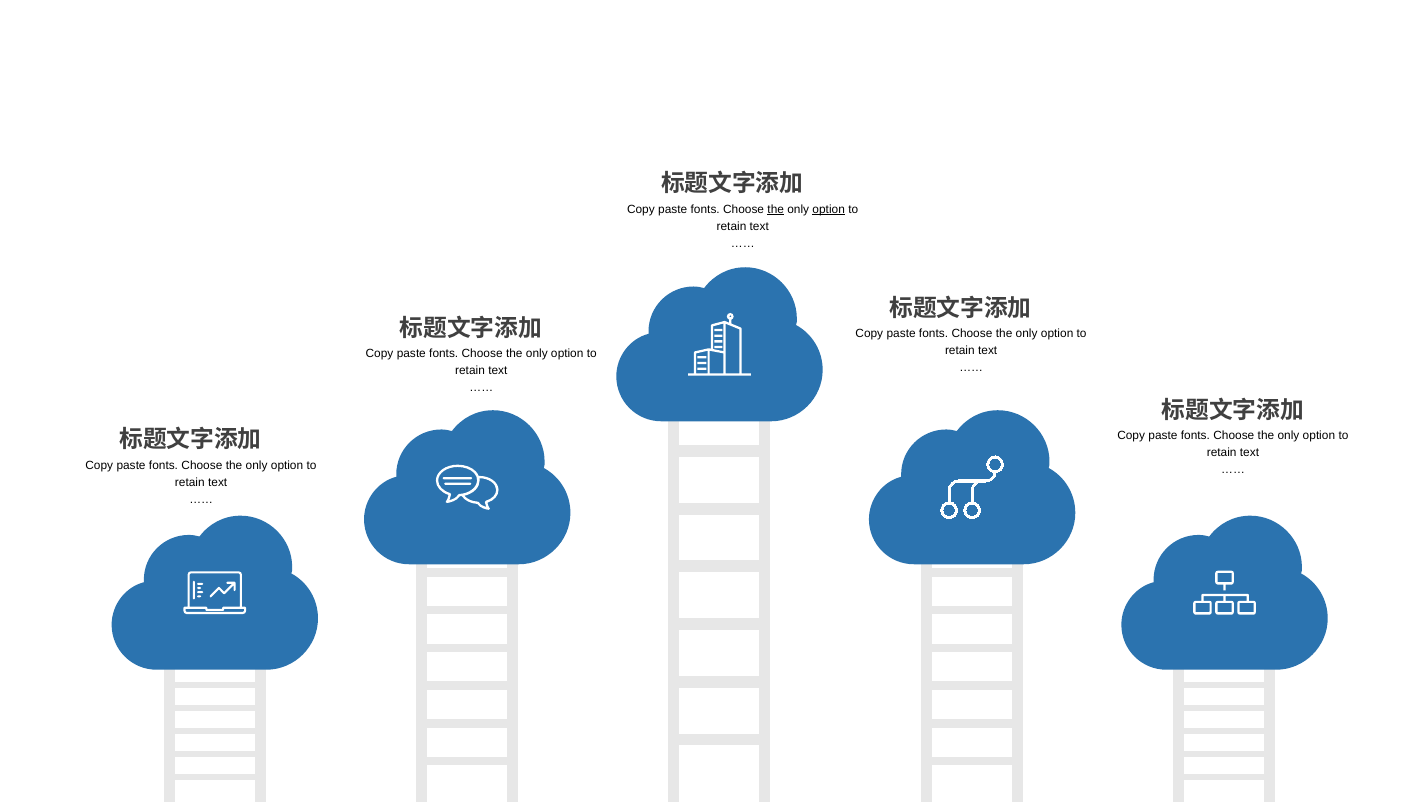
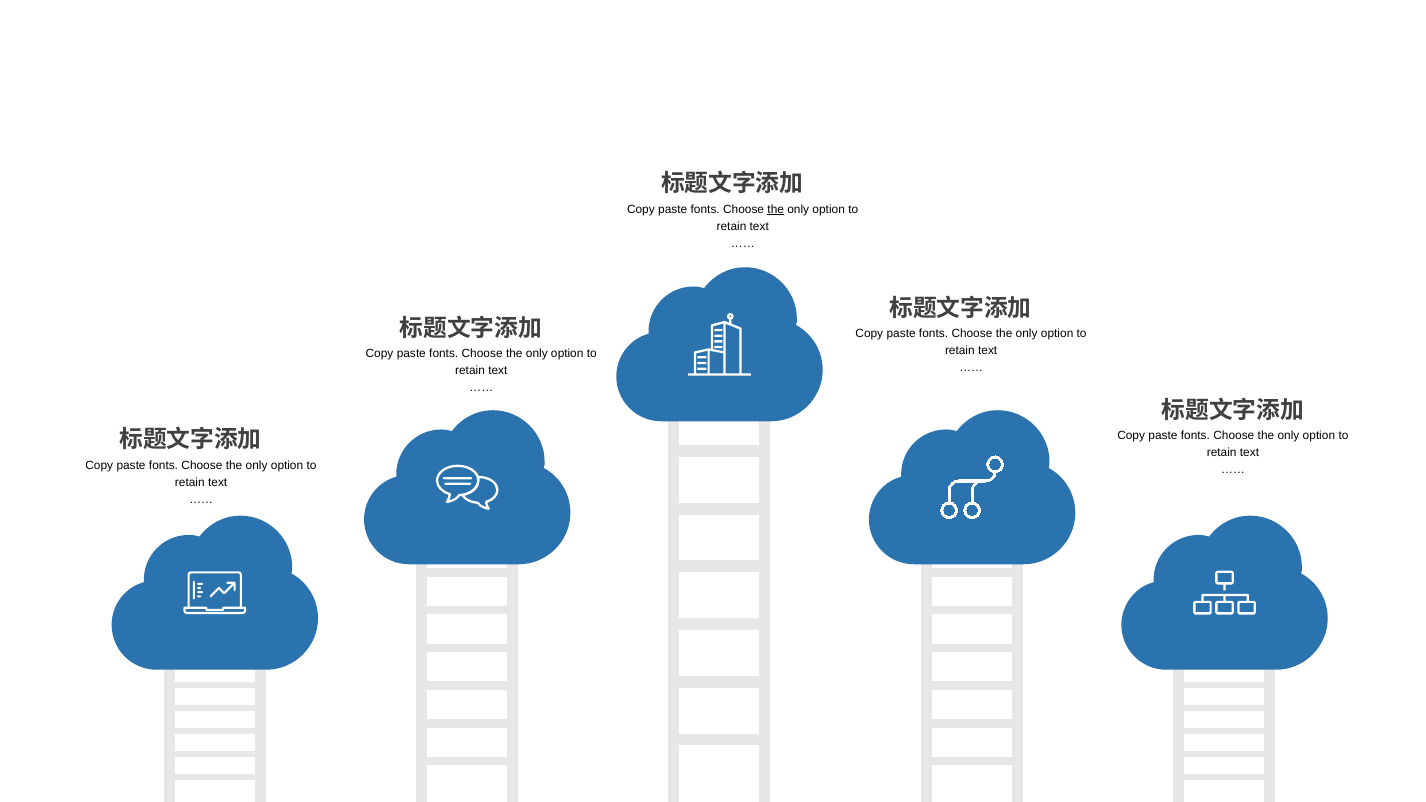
option underline: present -> none (829, 209)
